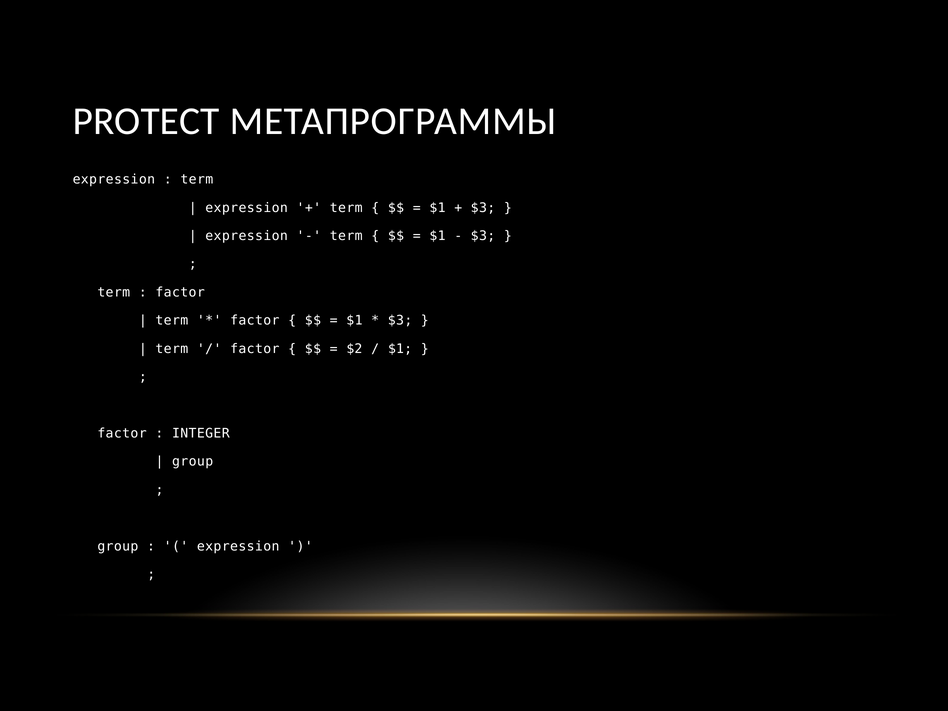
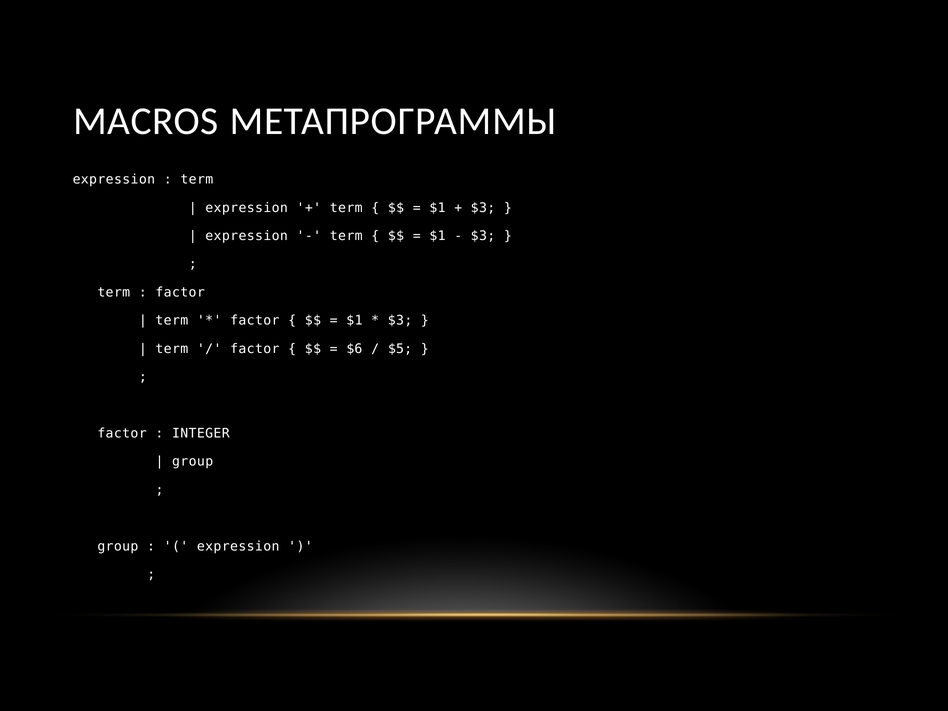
PROTECT: PROTECT -> MACROS (146, 121)
$2: $2 -> $6 (354, 349)
$1: $1 -> $5 (400, 349)
